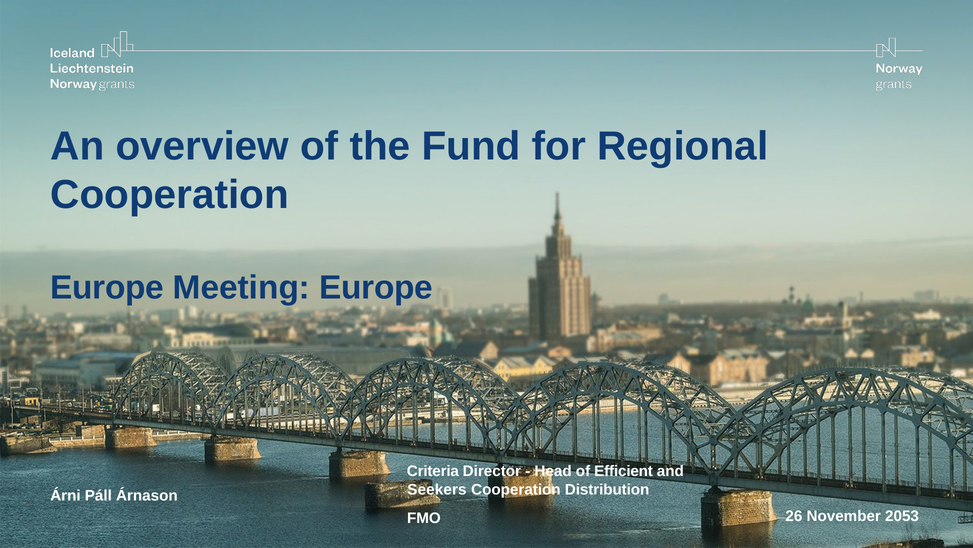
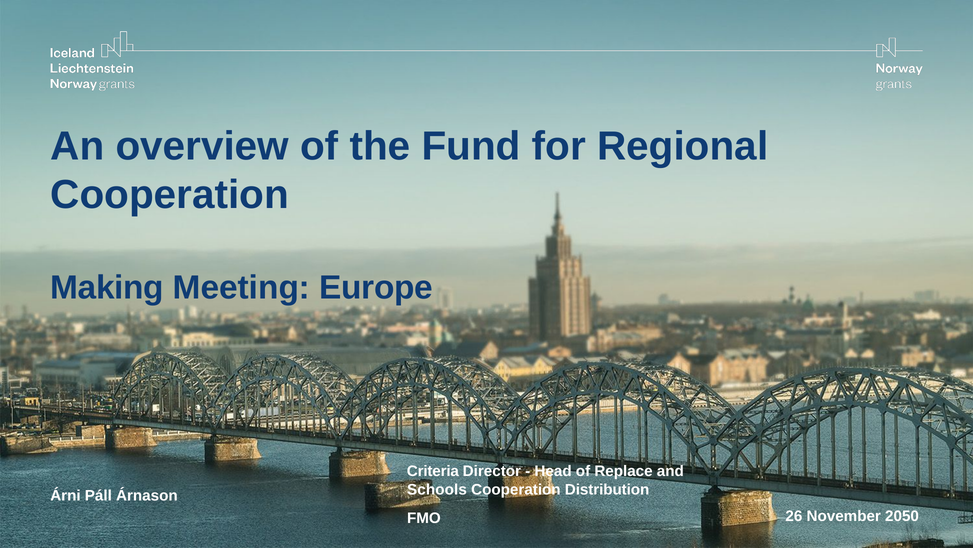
Europe: Europe -> Making (107, 287)
Efficient: Efficient -> Replace (624, 471)
Seekers: Seekers -> Schools (437, 489)
2053: 2053 -> 2050 (902, 516)
